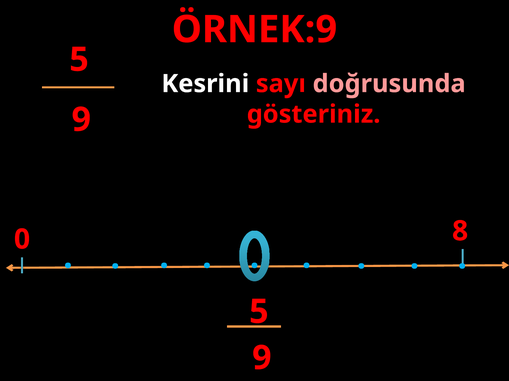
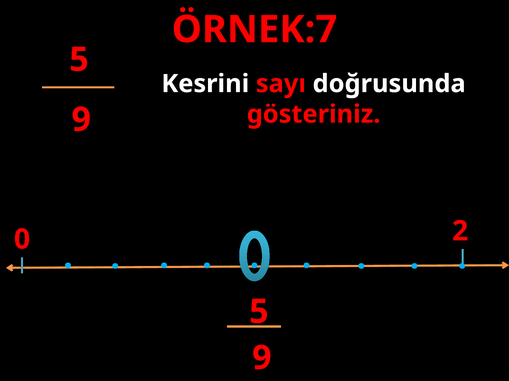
ÖRNEK:9: ÖRNEK:9 -> ÖRNEK:7 (254, 30)
doğrusunda colour: pink -> white (389, 84)
8: 8 -> 2 (460, 231)
